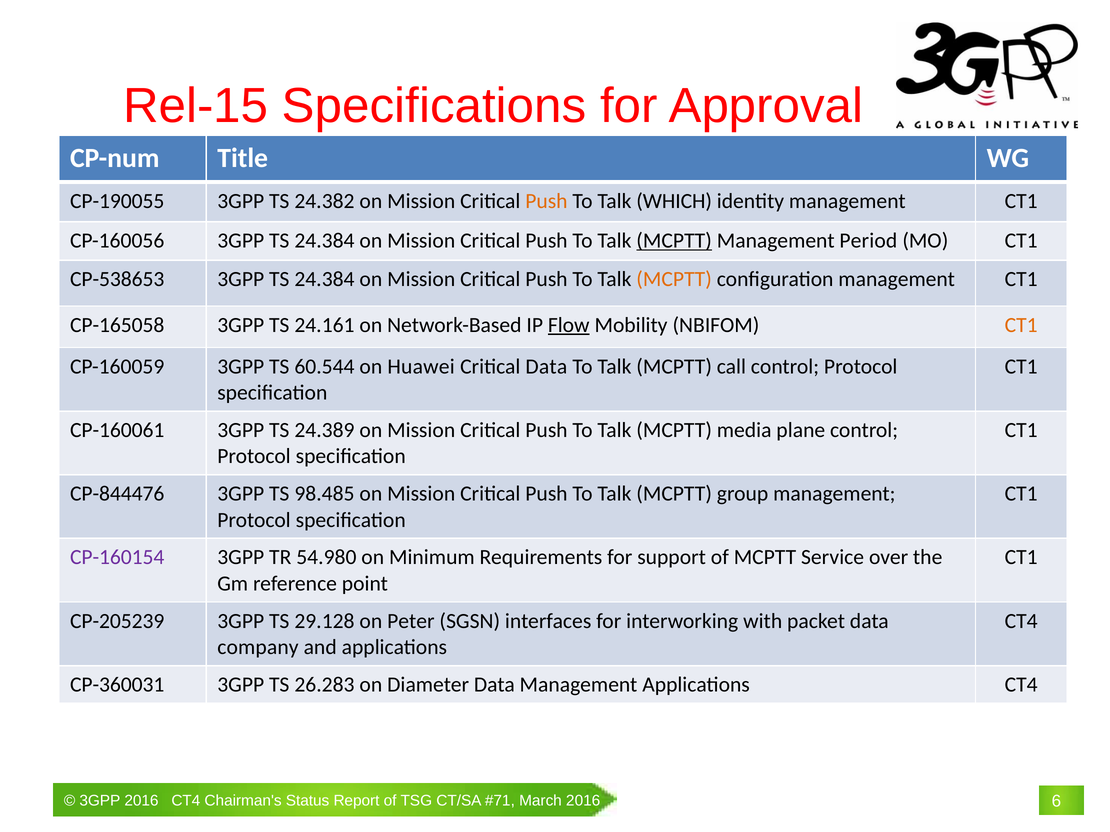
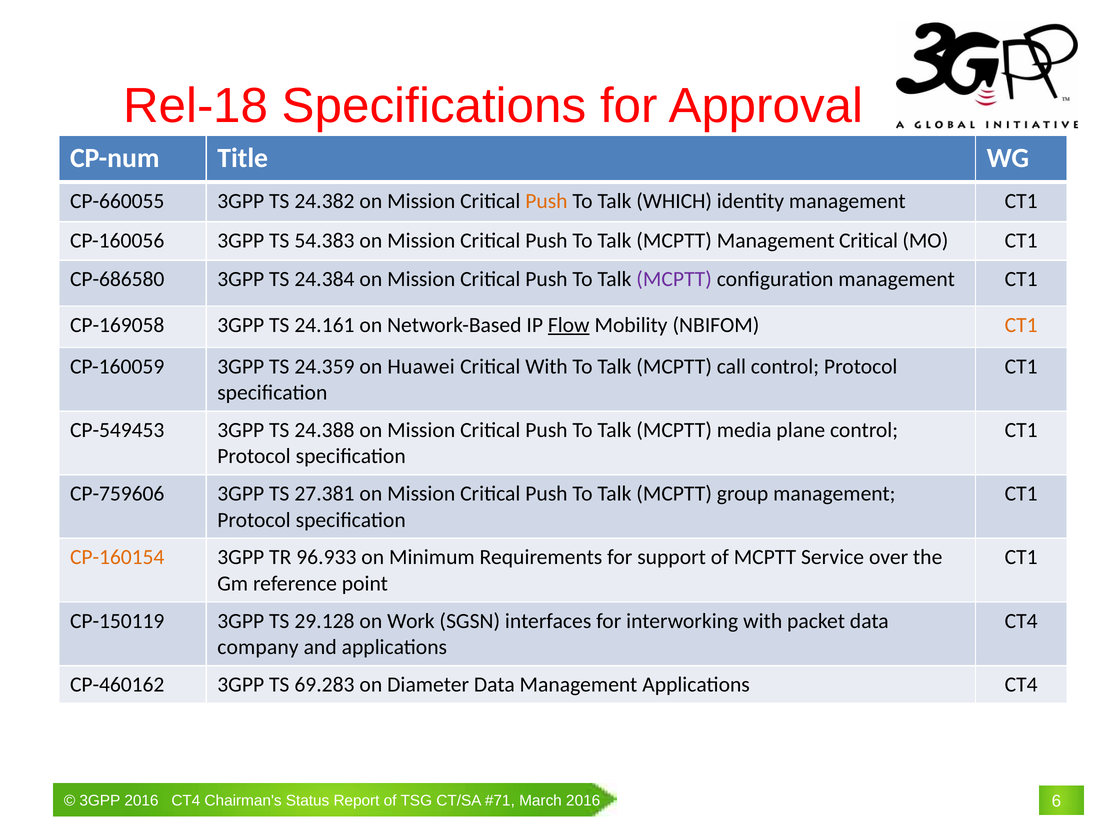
Rel-15: Rel-15 -> Rel-18 (196, 106)
CP-190055: CP-190055 -> CP-660055 (117, 201)
CP-160056 3GPP TS 24.384: 24.384 -> 54.383 (324, 241)
MCPTT underline: present -> none (674, 241)
Management Period: Period -> Critical (869, 241)
CP-538653: CP-538653 -> CP-686580 (117, 279)
MCPTT colour: orange -> purple (674, 279)
CP-165058: CP-165058 -> CP-169058 (117, 325)
60.544: 60.544 -> 24.359 (324, 367)
Critical Data: Data -> With (547, 367)
CP-160061: CP-160061 -> CP-549453 (117, 430)
24.389: 24.389 -> 24.388 (324, 430)
CP-844476: CP-844476 -> CP-759606 (117, 494)
98.485: 98.485 -> 27.381 (324, 494)
CP-160154 colour: purple -> orange (117, 558)
54.980: 54.980 -> 96.933 (326, 558)
CP-205239: CP-205239 -> CP-150119 (117, 621)
Peter: Peter -> Work (411, 621)
CP-360031: CP-360031 -> CP-460162 (117, 685)
26.283: 26.283 -> 69.283 (324, 685)
